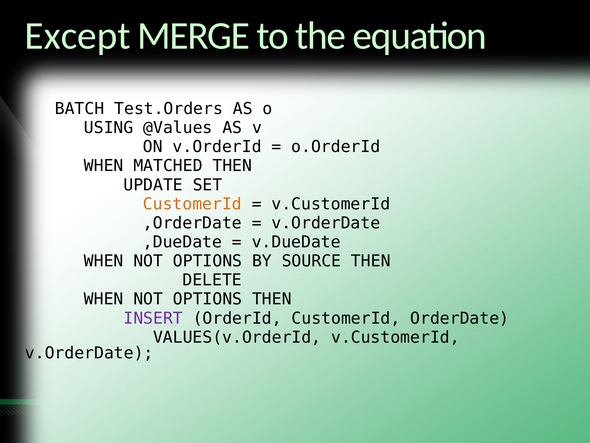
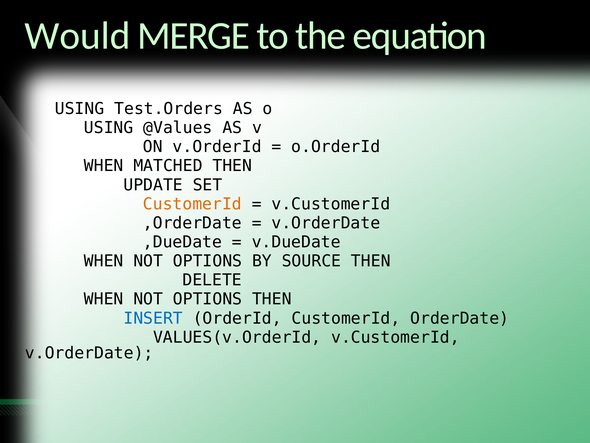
Except: Except -> Would (78, 36)
BATCH: BATCH -> USING (80, 109)
INSERT colour: purple -> blue (153, 318)
